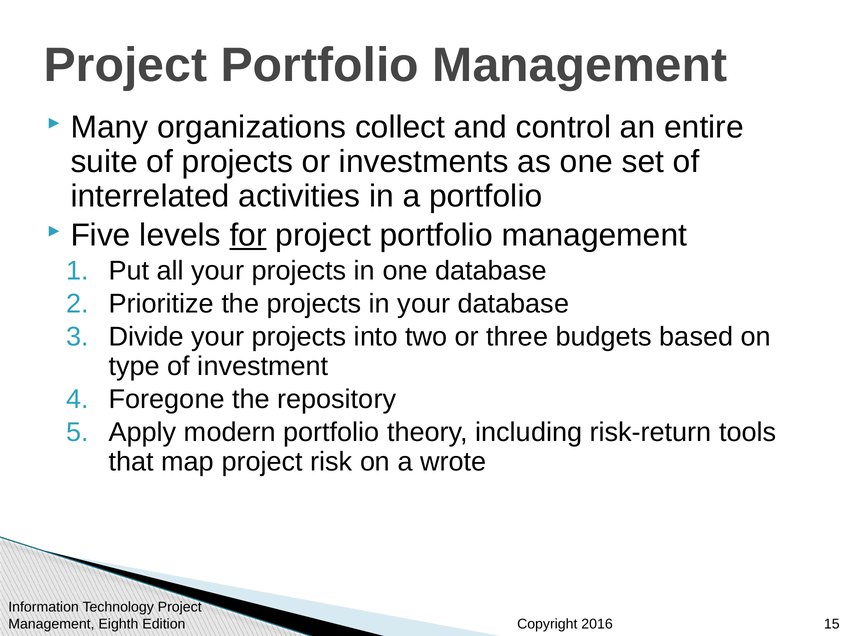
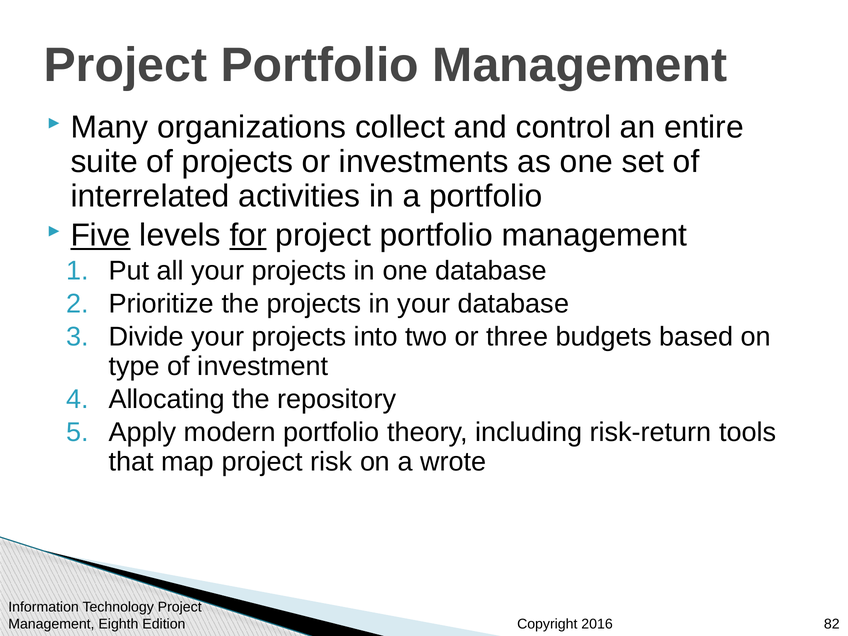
Five underline: none -> present (101, 235)
Foregone: Foregone -> Allocating (167, 399)
15: 15 -> 82 (832, 624)
